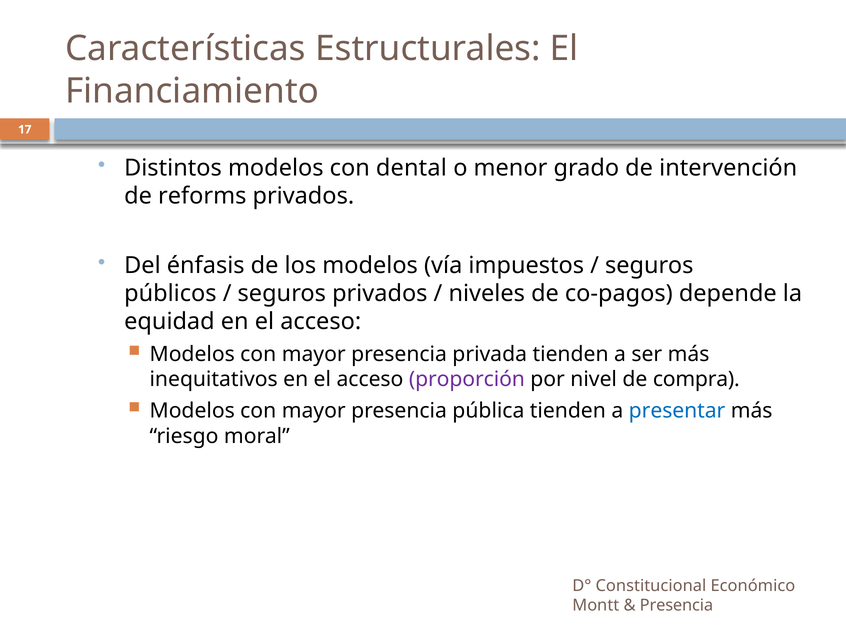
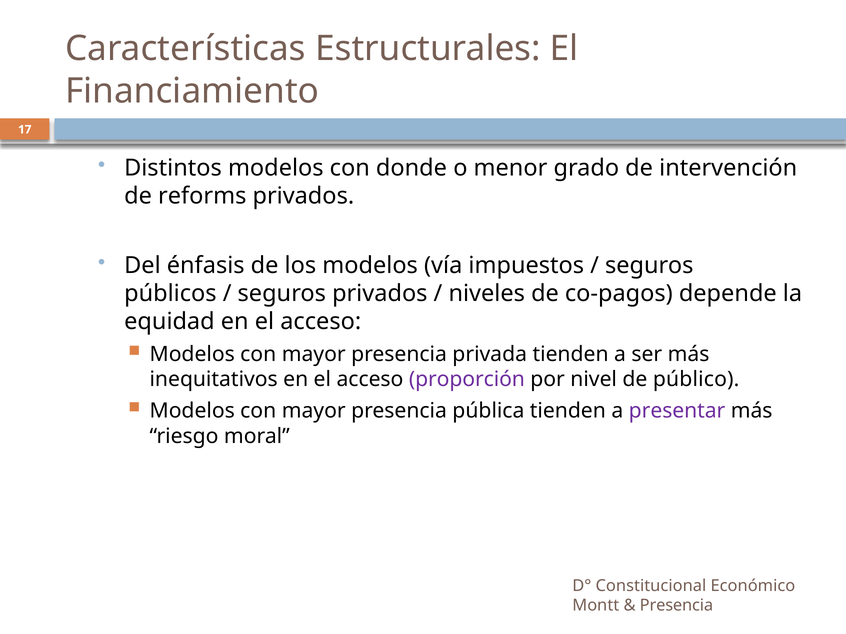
dental: dental -> donde (411, 168)
compra: compra -> público (696, 380)
presentar colour: blue -> purple (677, 411)
